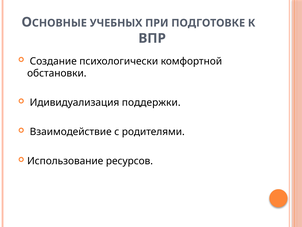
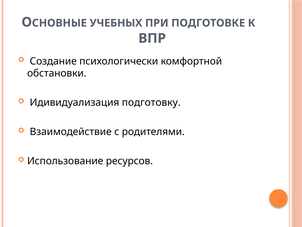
поддержки: поддержки -> подготовку (151, 102)
